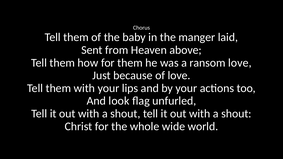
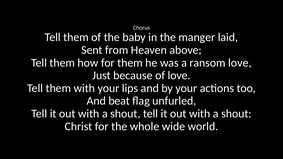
look: look -> beat (119, 101)
